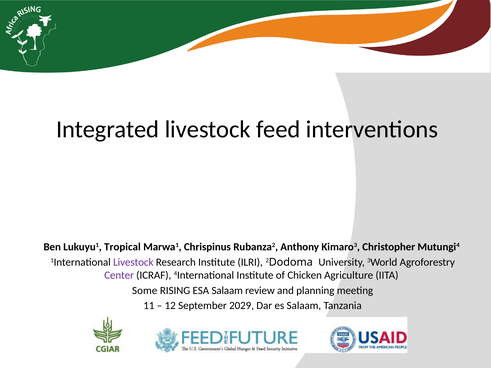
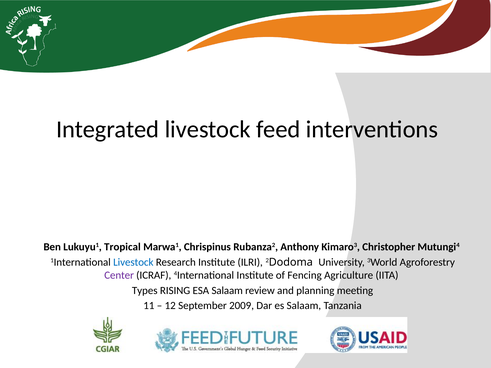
Livestock colour: purple -> blue (133, 262)
Chicken: Chicken -> Fencing (305, 275)
Some: Some -> Types (145, 291)
2029: 2029 -> 2009 (242, 306)
